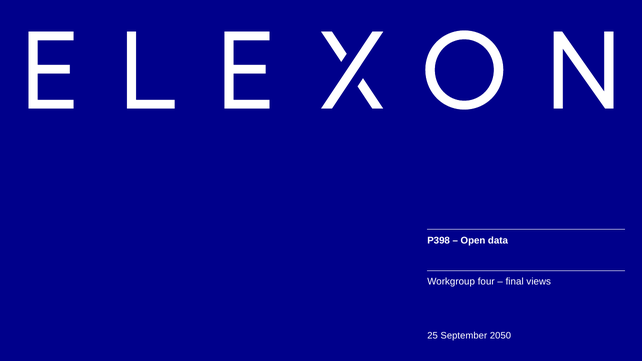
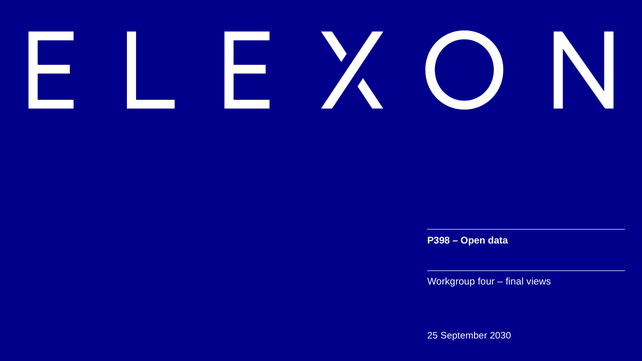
2050: 2050 -> 2030 (500, 336)
